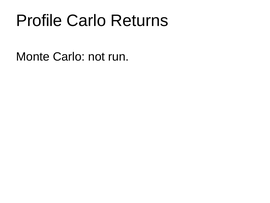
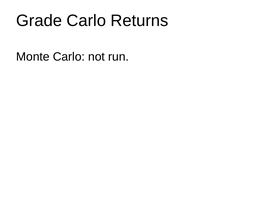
Profile: Profile -> Grade (39, 20)
